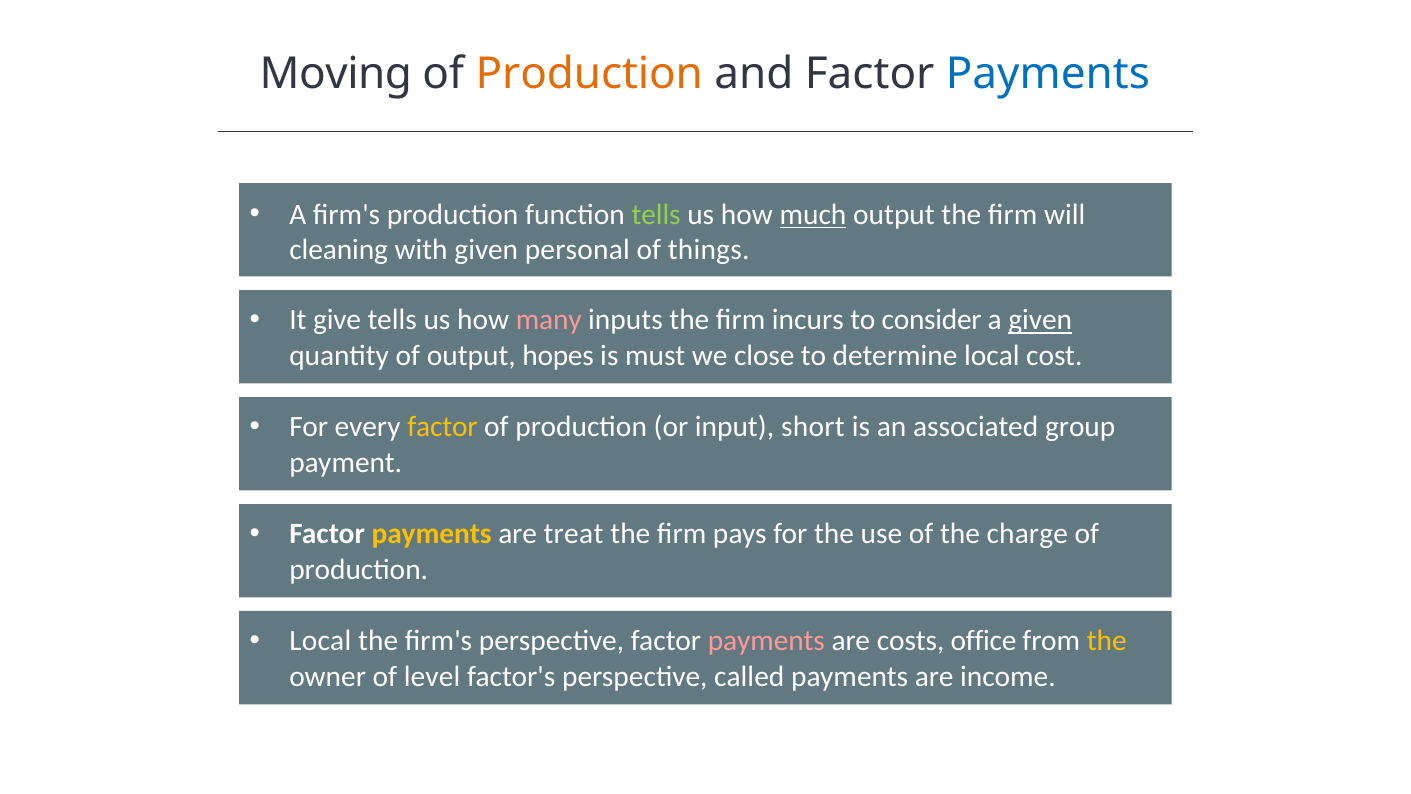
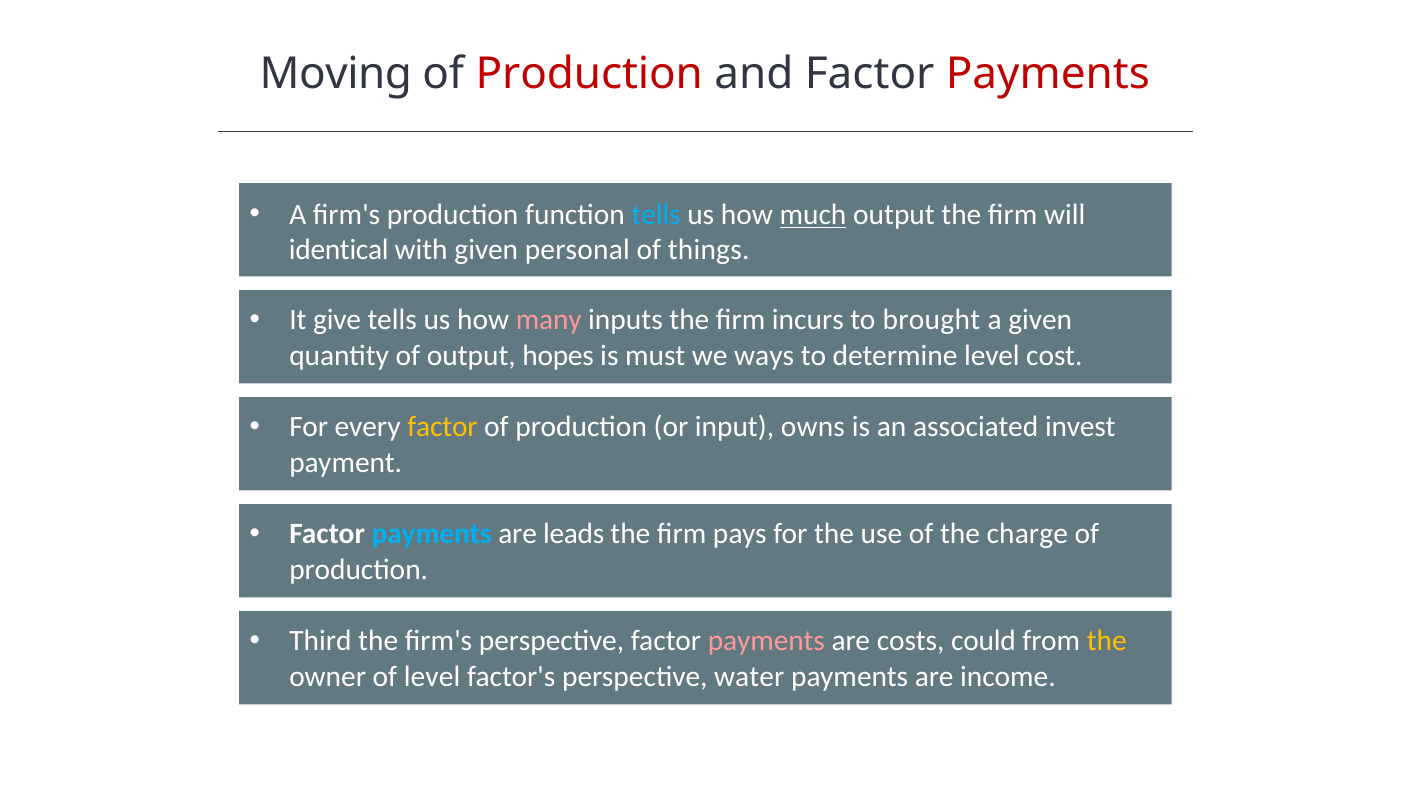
Production colour: orange -> red (589, 74)
Payments colour: blue -> red (1048, 74)
tells colour: light green -> light blue (656, 215)
cleaning: cleaning -> identical (339, 250)
consider: consider -> brought (931, 320)
given underline: present -> none (1040, 320)
close: close -> ways (764, 355)
determine local: local -> level (992, 355)
short: short -> owns (813, 427)
group: group -> invest (1080, 427)
payments colour: yellow -> light blue (432, 534)
treat: treat -> leads (574, 534)
Local: Local -> Third (320, 641)
office: office -> could (984, 641)
called: called -> water (749, 676)
